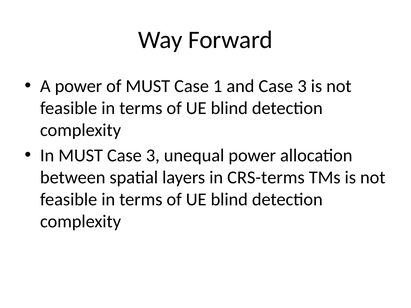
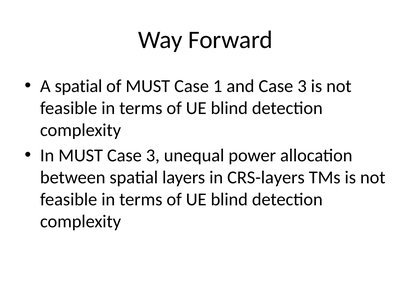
A power: power -> spatial (78, 86)
CRS-terms: CRS-terms -> CRS-layers (266, 178)
